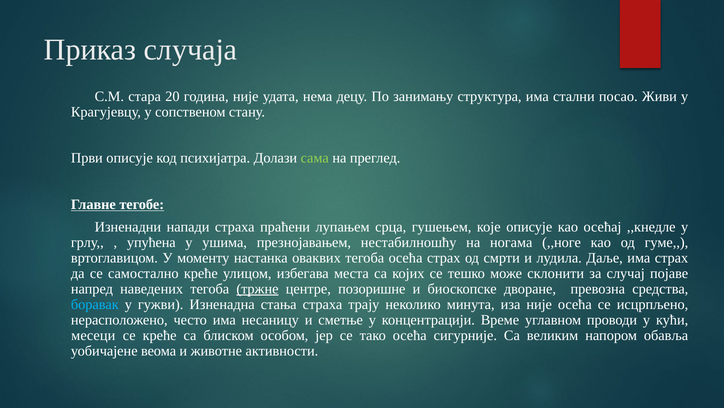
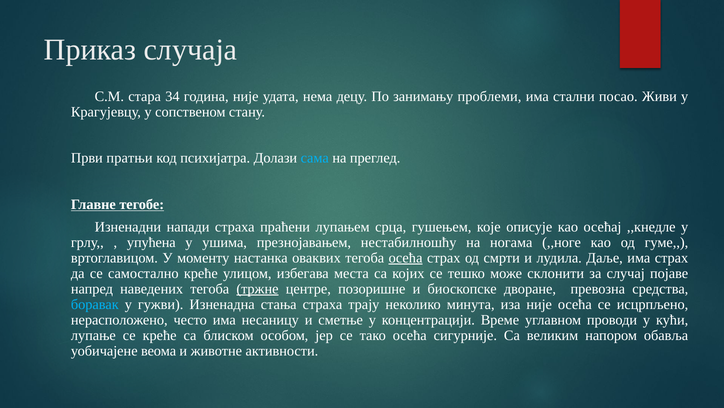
20: 20 -> 34 (172, 96)
структура: структура -> проблеми (489, 96)
Први описује: описује -> пратњи (130, 158)
сама colour: light green -> light blue (315, 158)
осећа underline: none -> present (406, 257)
месеци: месеци -> лупање (93, 335)
